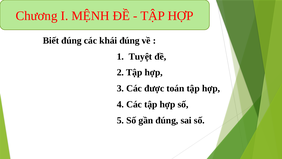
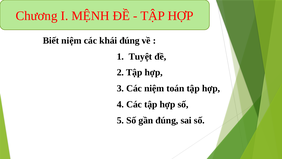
Biết đúng: đúng -> niệm (71, 40)
Các được: được -> niệm (154, 88)
